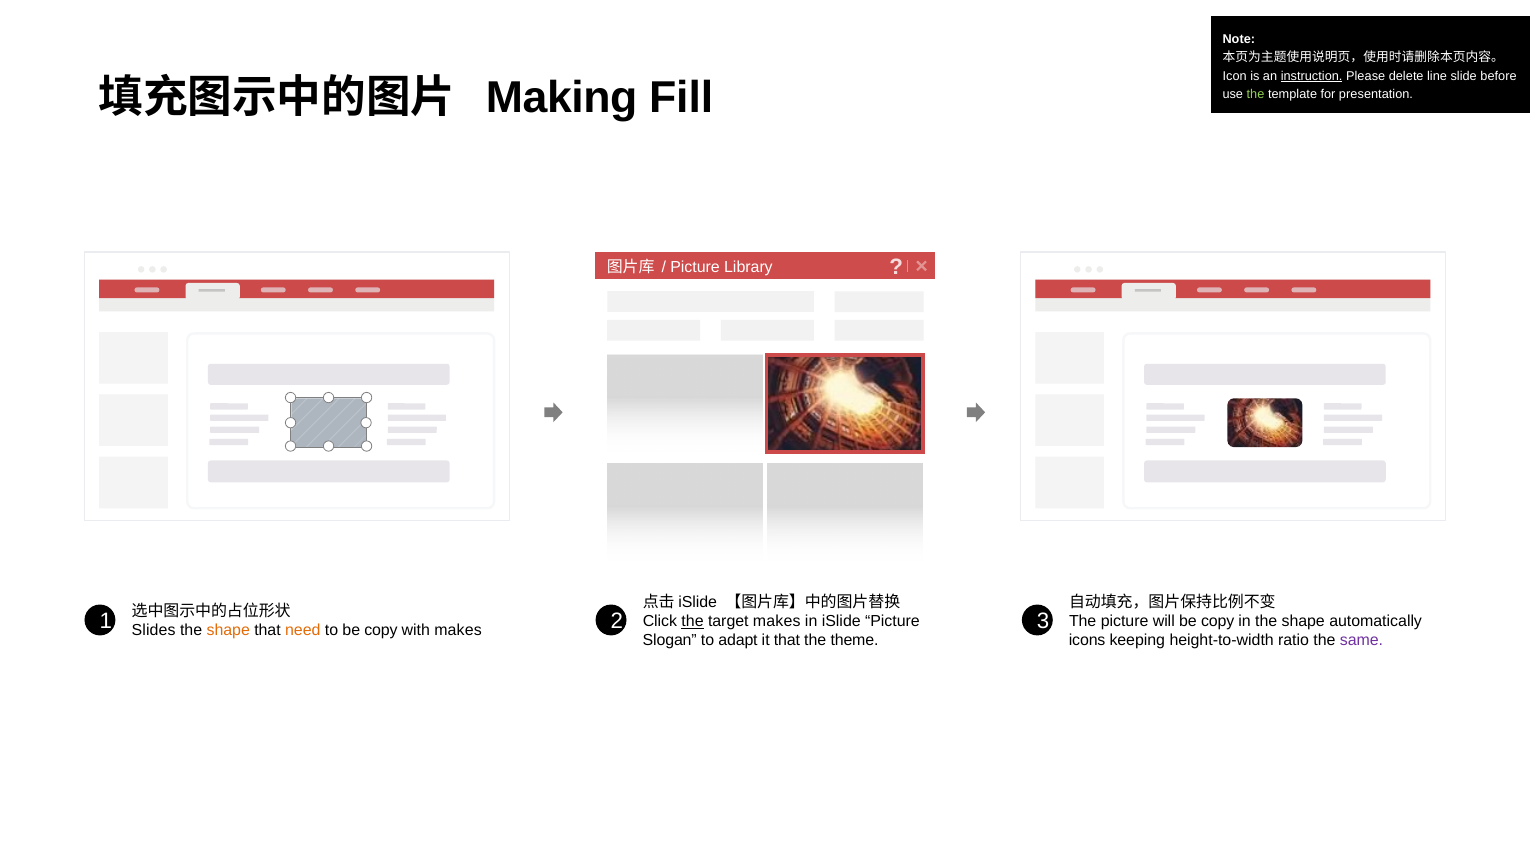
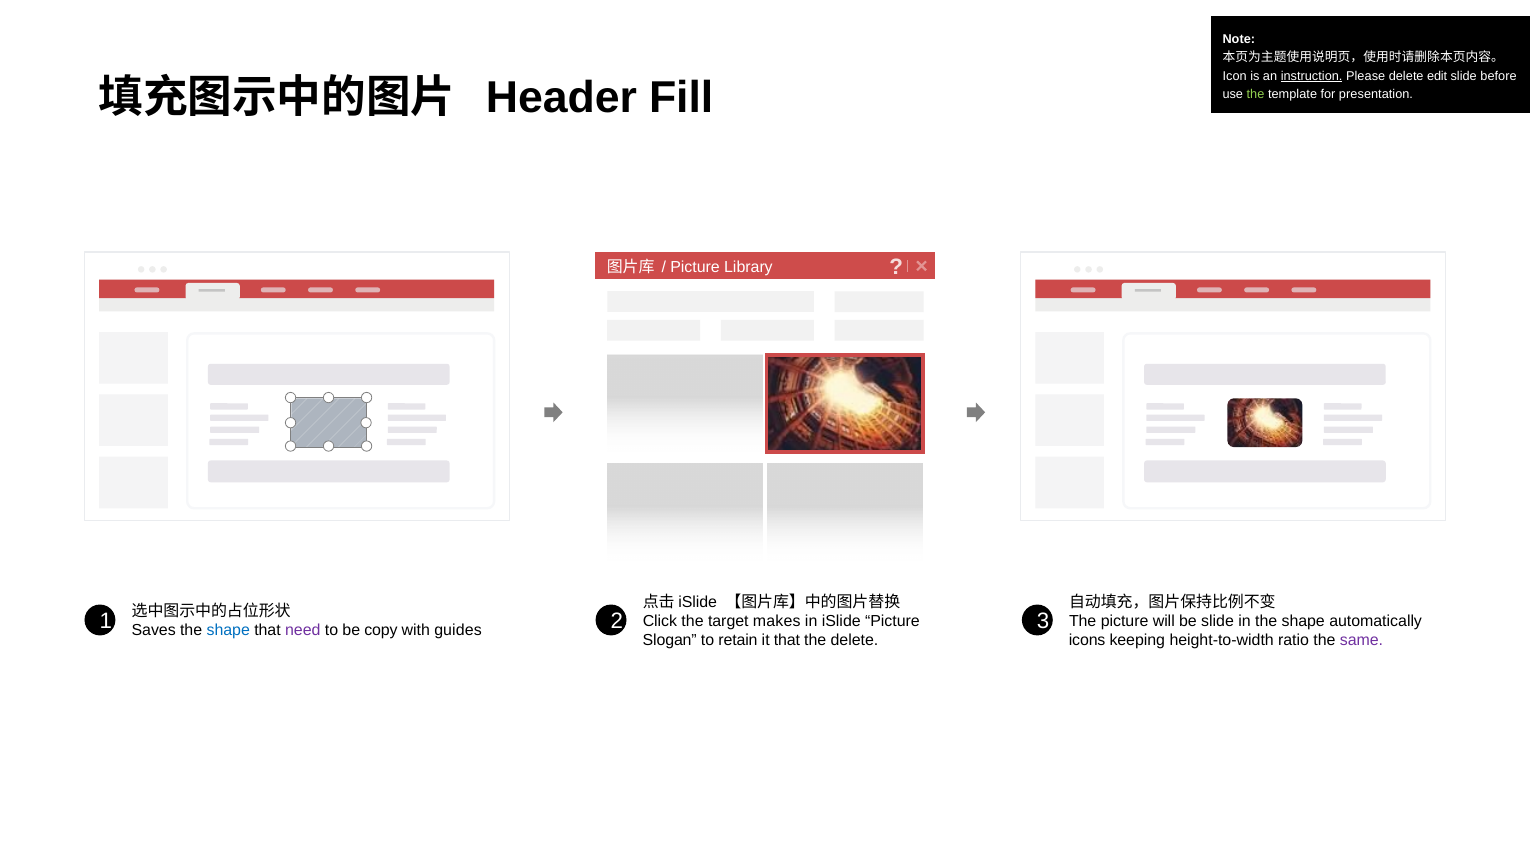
line: line -> edit (1437, 76)
Making: Making -> Header (561, 98)
the underline: present -> none (693, 622)
will be copy: copy -> slide (1218, 622)
Slides: Slides -> Saves (154, 631)
shape colour: orange -> blue (228, 631)
need colour: orange -> purple (303, 631)
with makes: makes -> guides (458, 631)
adapt: adapt -> retain (738, 641)
the theme: theme -> delete (854, 641)
